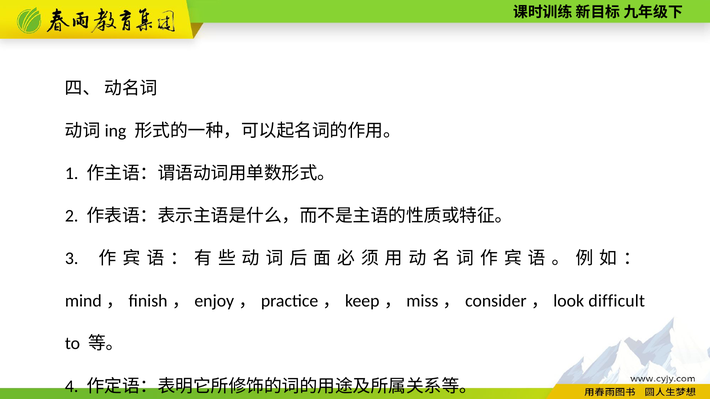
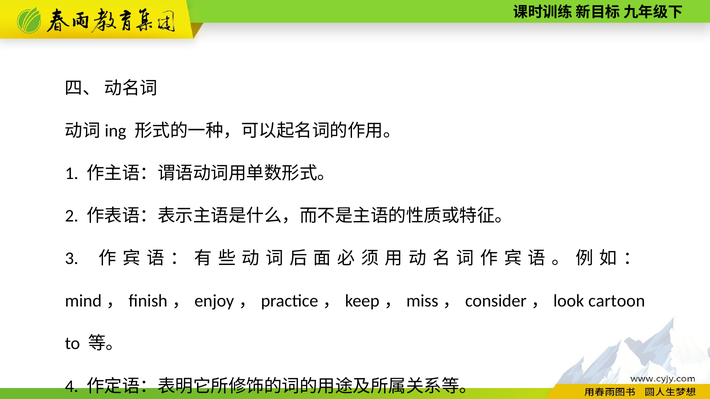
difficult: difficult -> cartoon (617, 301)
